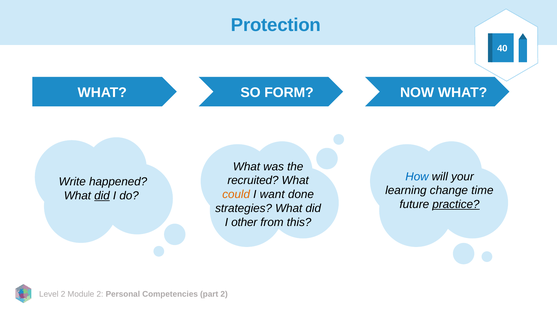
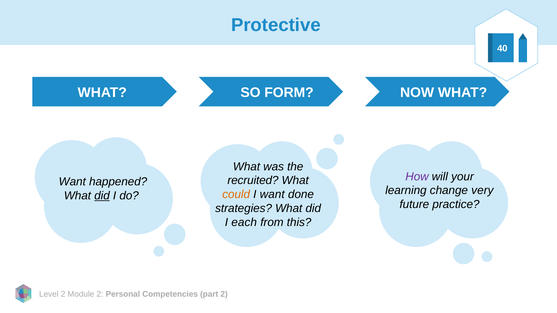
Protection: Protection -> Protective (276, 25)
How colour: blue -> purple (417, 177)
Write: Write -> Want (72, 182)
time: time -> very (482, 191)
practice underline: present -> none (456, 205)
other: other -> each (244, 222)
